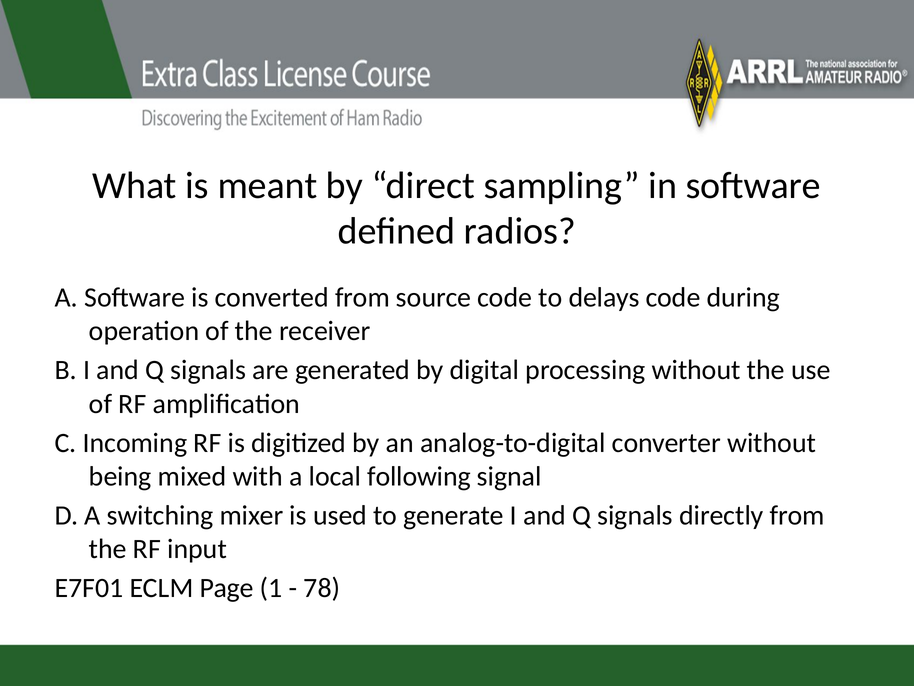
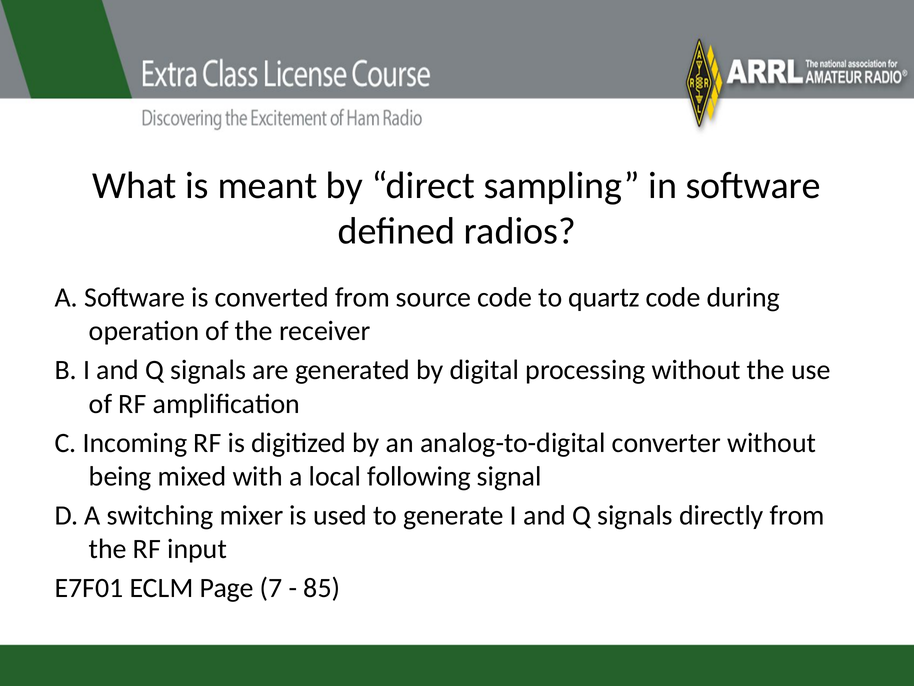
delays: delays -> quartz (604, 297)
1: 1 -> 7 (271, 588)
78: 78 -> 85 (322, 588)
